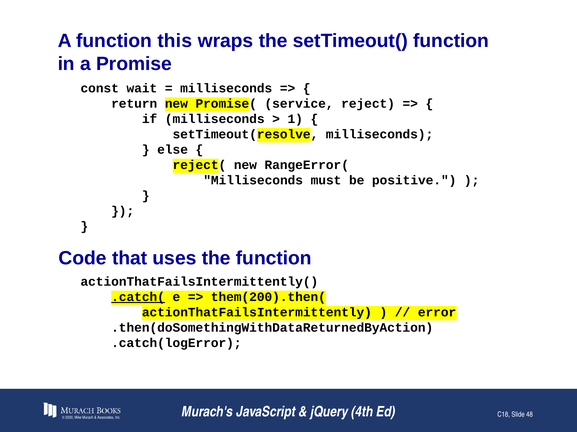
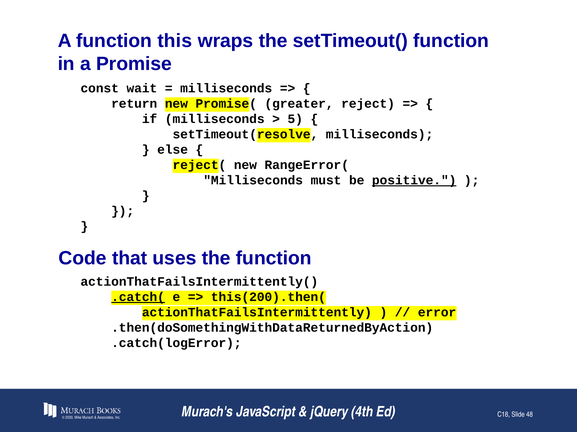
service: service -> greater (299, 104)
1: 1 -> 5 (295, 119)
positive underline: none -> present (414, 181)
them(200).then(: them(200).then( -> this(200).then( (268, 297)
